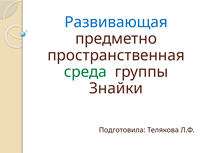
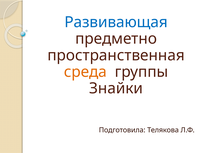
среда colour: green -> orange (85, 72)
